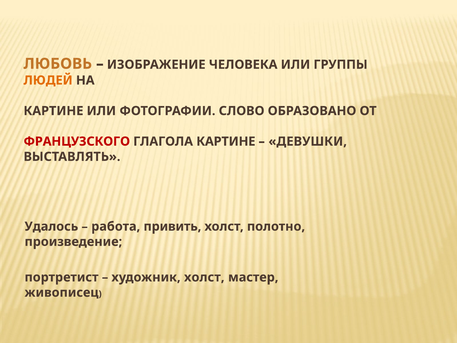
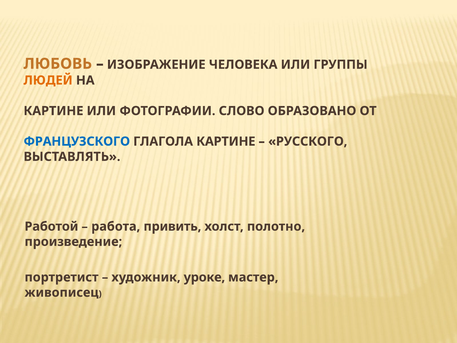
ФРАНЦУЗСКОГО colour: red -> blue (77, 141)
ДЕВУШКИ: ДЕВУШКИ -> РУССКОГО (308, 141)
Удалось: Удалось -> Работой (51, 226)
художник холст: холст -> уроке (204, 277)
